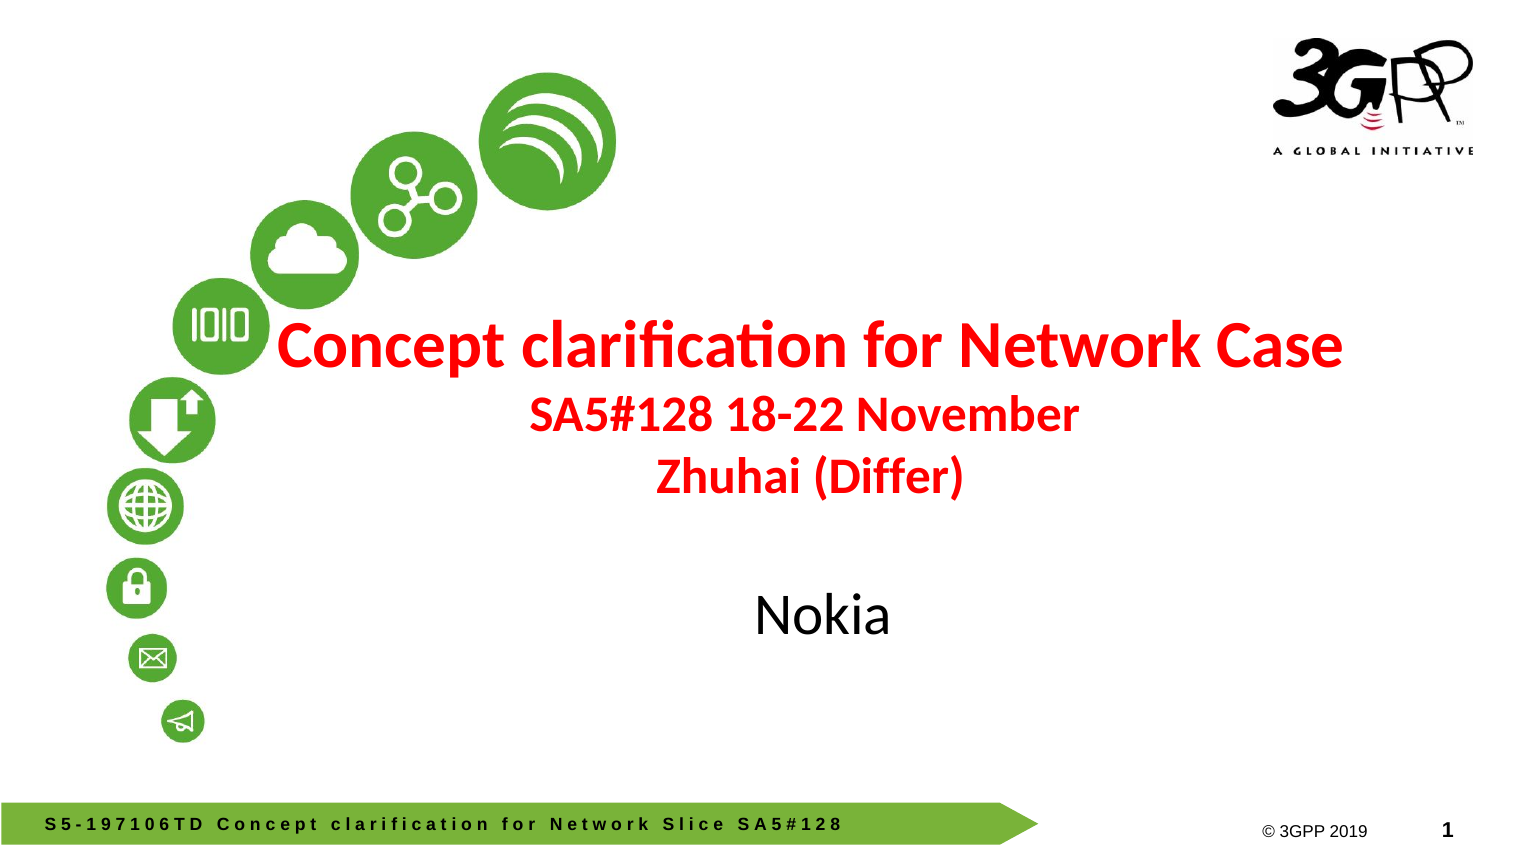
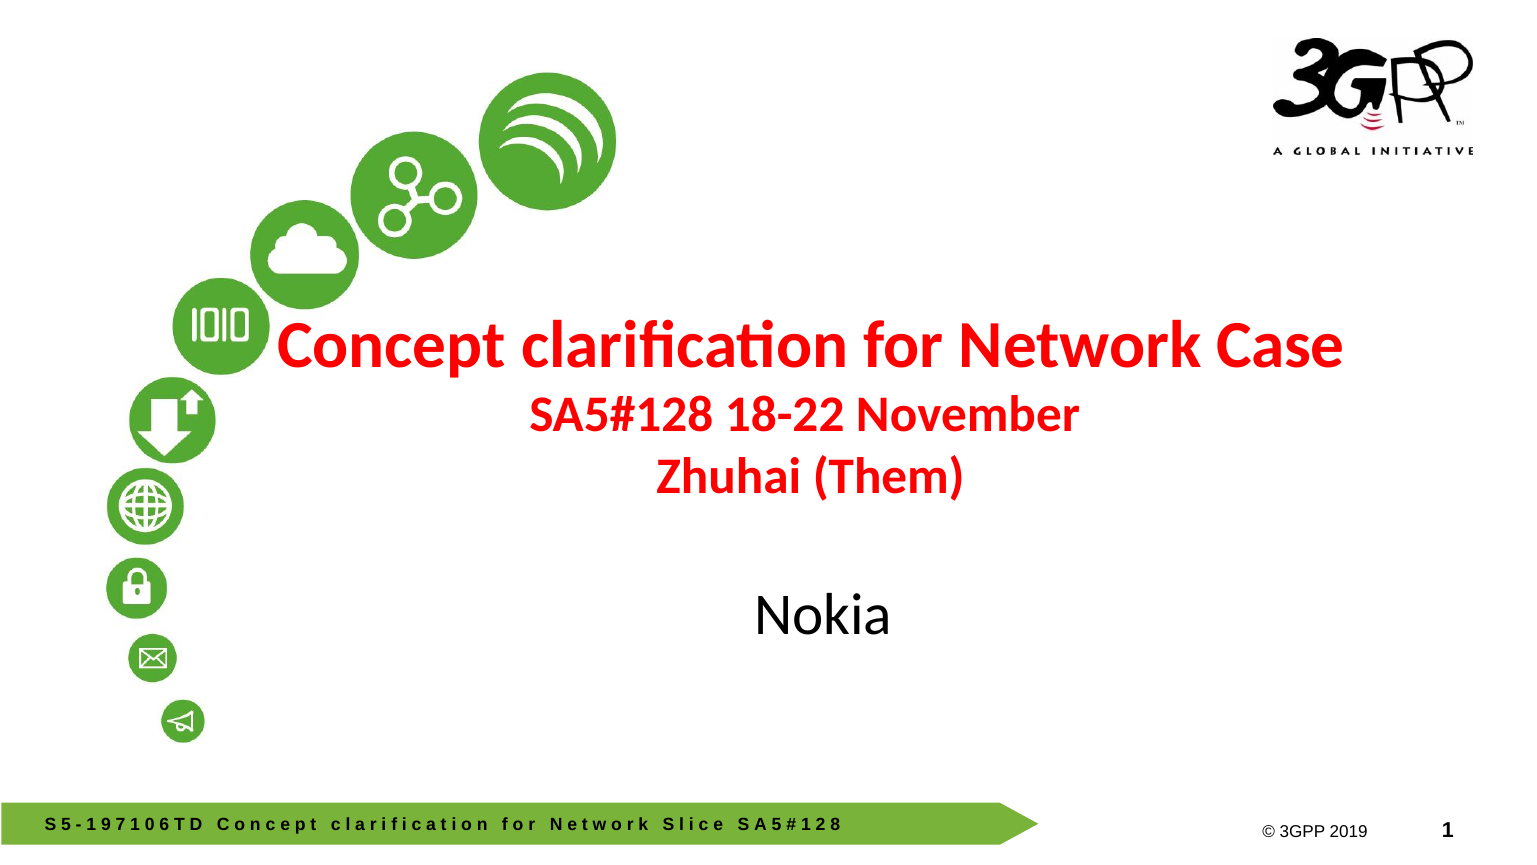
Differ: Differ -> Them (889, 476)
